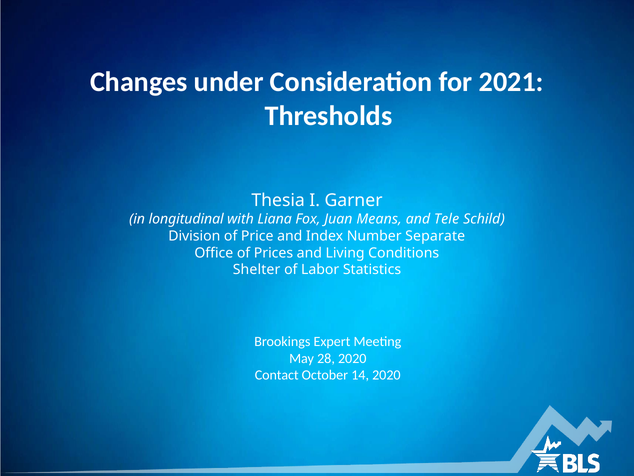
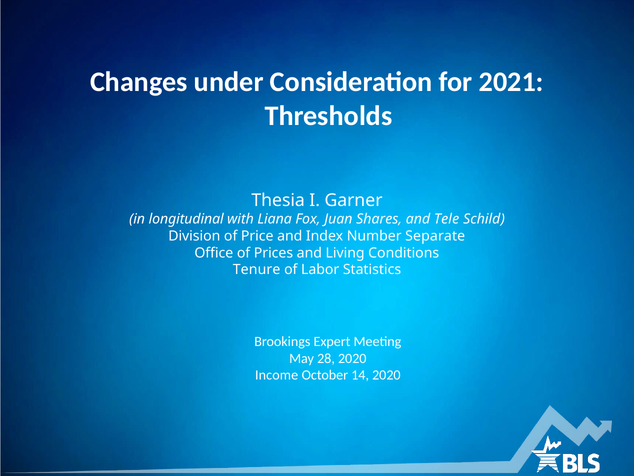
Means: Means -> Shares (379, 219)
Shelter: Shelter -> Tenure (257, 269)
Contact: Contact -> Income (277, 375)
